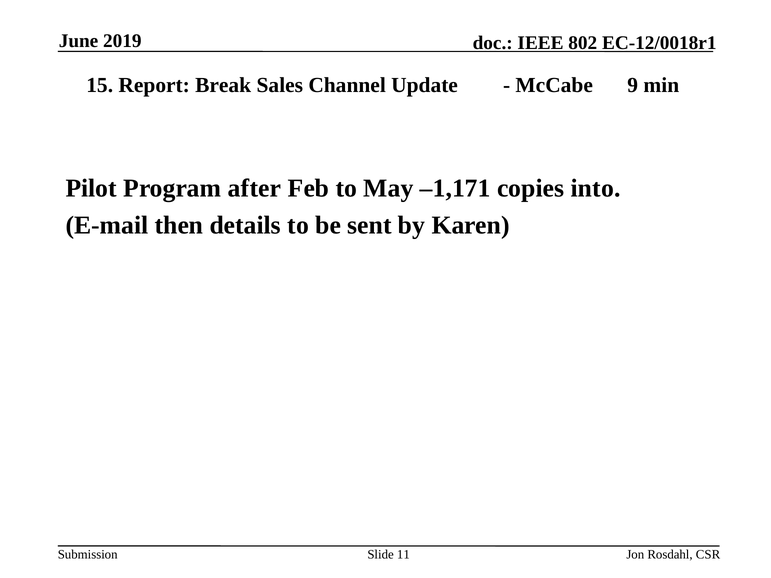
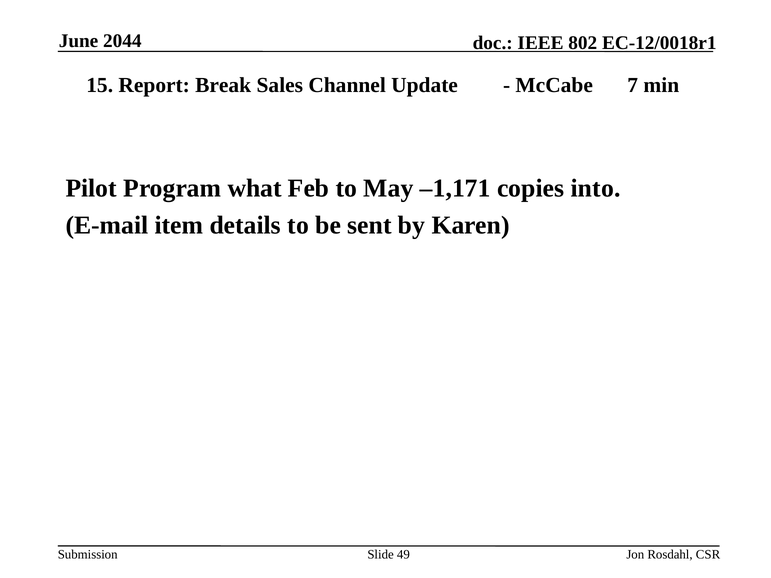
2019: 2019 -> 2044 (122, 41)
9: 9 -> 7 (633, 85)
after: after -> what (255, 188)
then: then -> item (179, 225)
11: 11 -> 49 (403, 555)
